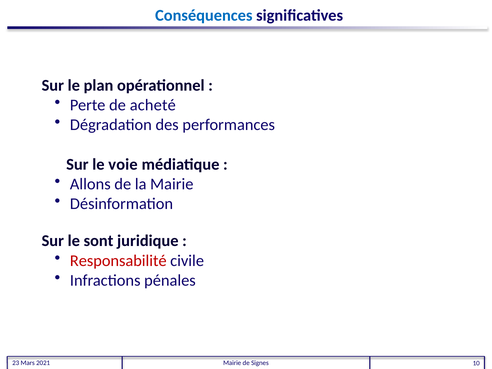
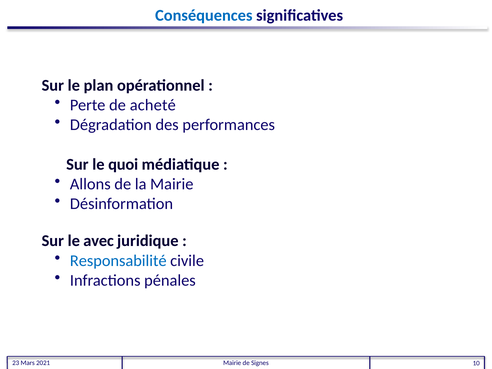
voie: voie -> quoi (123, 164)
sont: sont -> avec (99, 241)
Responsabilité colour: red -> blue (118, 261)
